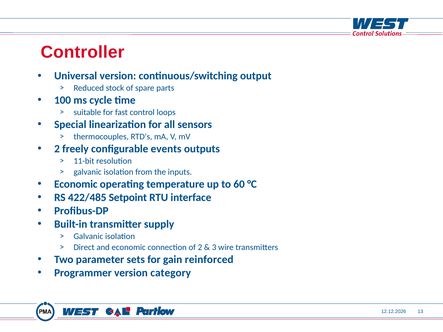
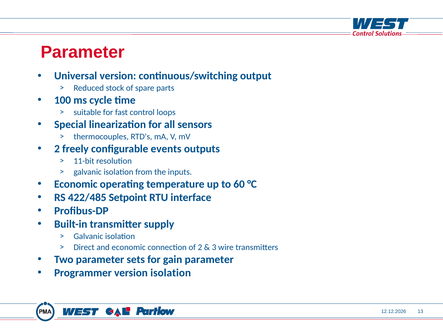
Controller: Controller -> Parameter (83, 52)
gain reinforced: reinforced -> parameter (209, 260)
version category: category -> isolation (171, 273)
